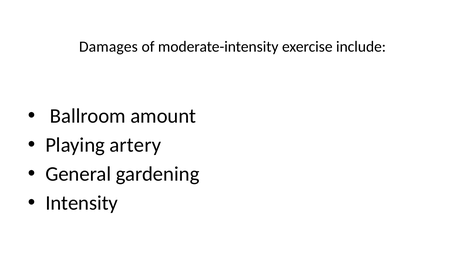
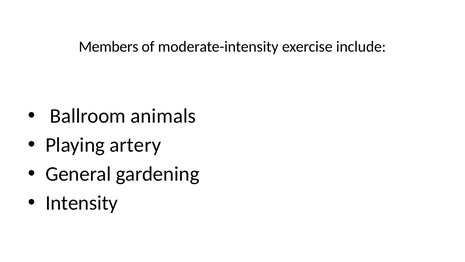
Damages: Damages -> Members (109, 47)
amount: amount -> animals (163, 116)
